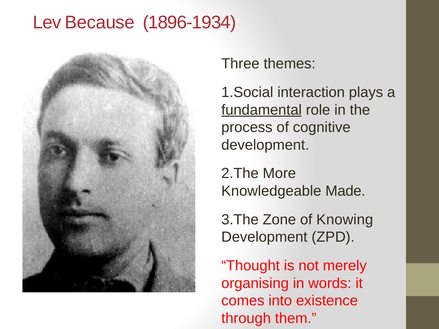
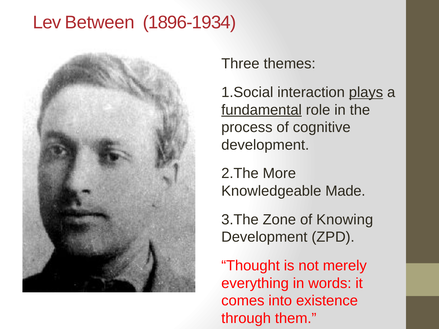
Because: Because -> Between (100, 22)
plays underline: none -> present (366, 92)
organising: organising -> everything (255, 283)
